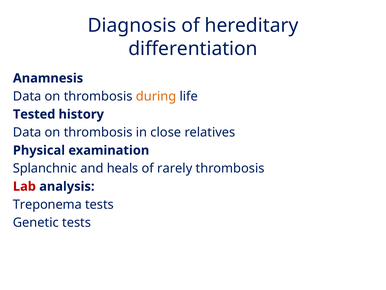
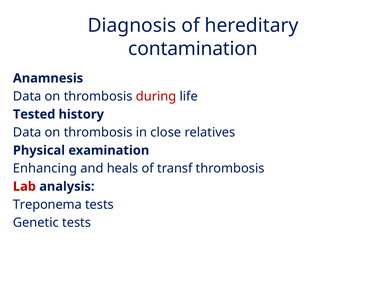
differentiation: differentiation -> contamination (193, 49)
during colour: orange -> red (156, 96)
Splanchnic: Splanchnic -> Enhancing (45, 168)
rarely: rarely -> transf (175, 168)
